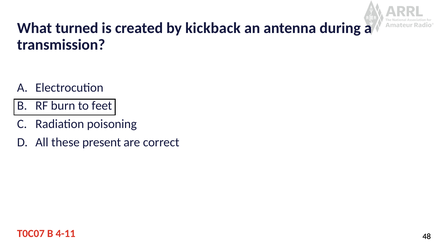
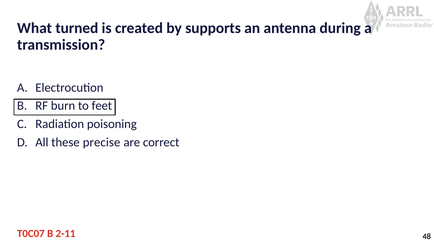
kickback: kickback -> supports (213, 28)
present: present -> precise (102, 142)
4-11: 4-11 -> 2-11 (66, 234)
